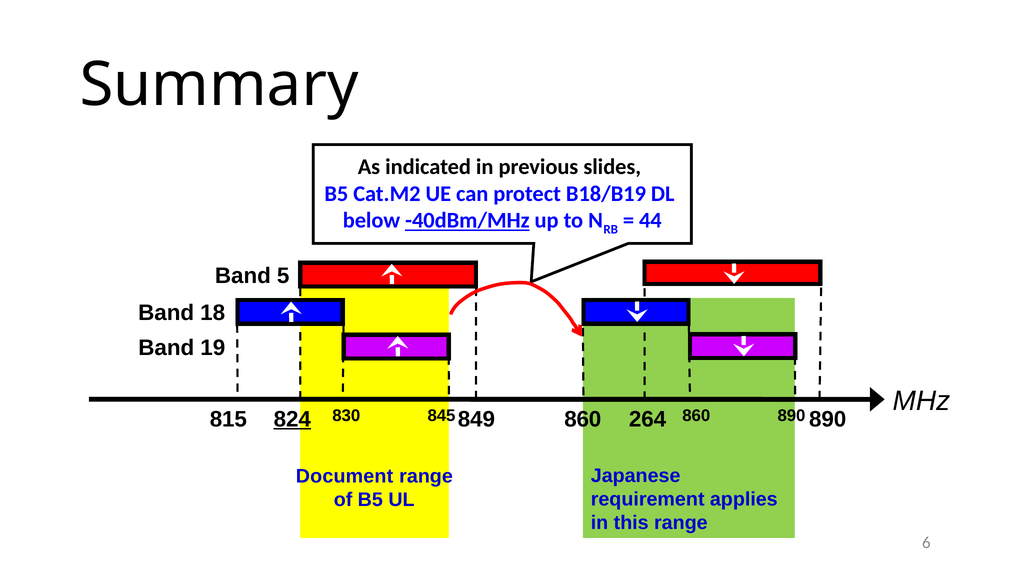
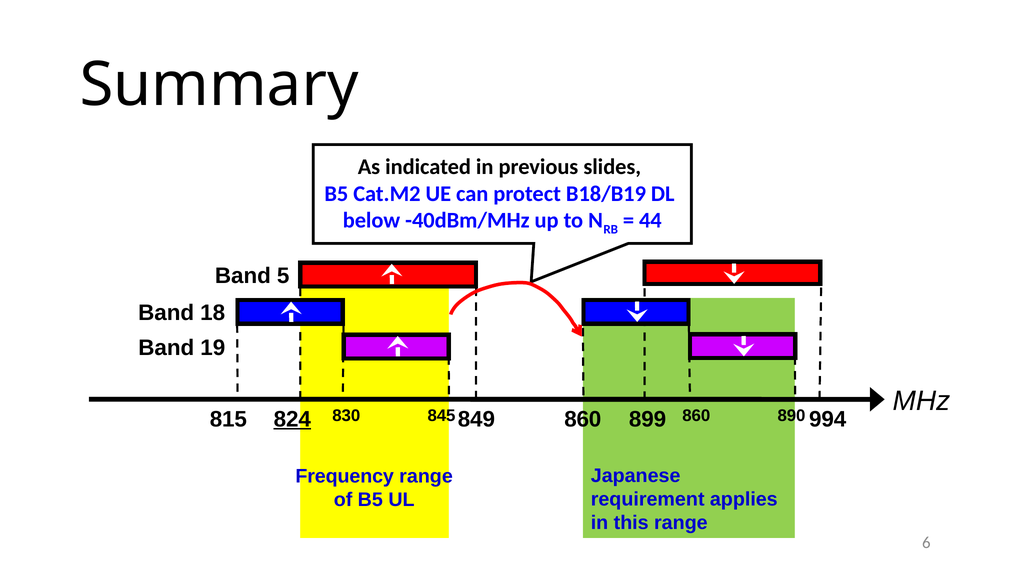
-40dBm/MHz underline: present -> none (467, 221)
264: 264 -> 899 (648, 419)
849 890: 890 -> 994 (828, 419)
Document: Document -> Frequency (345, 476)
